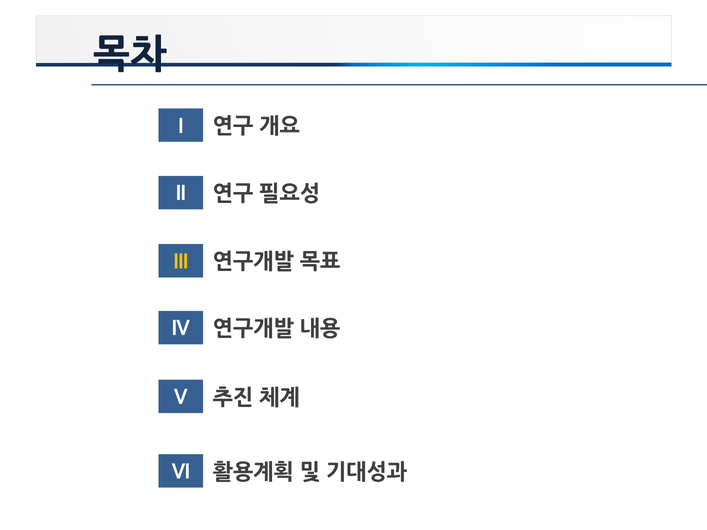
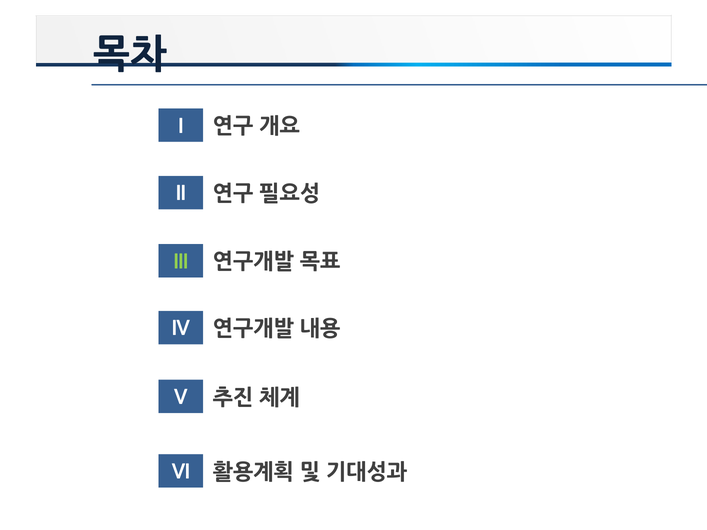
III colour: yellow -> light green (181, 262)
